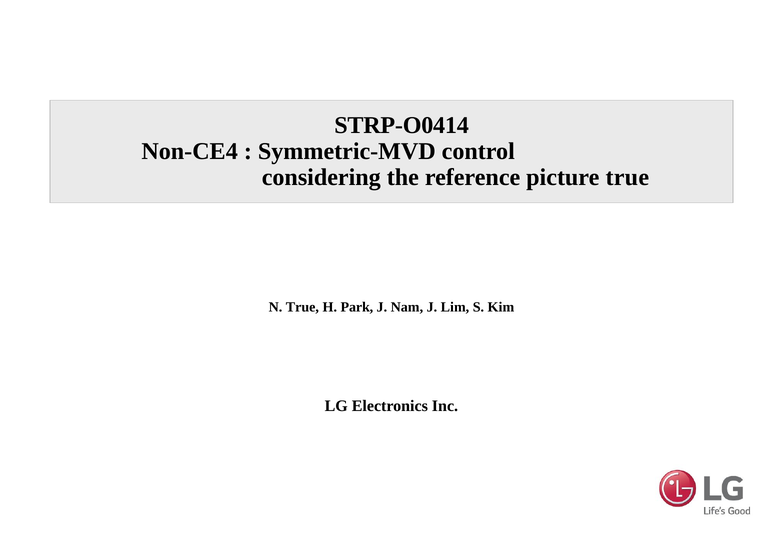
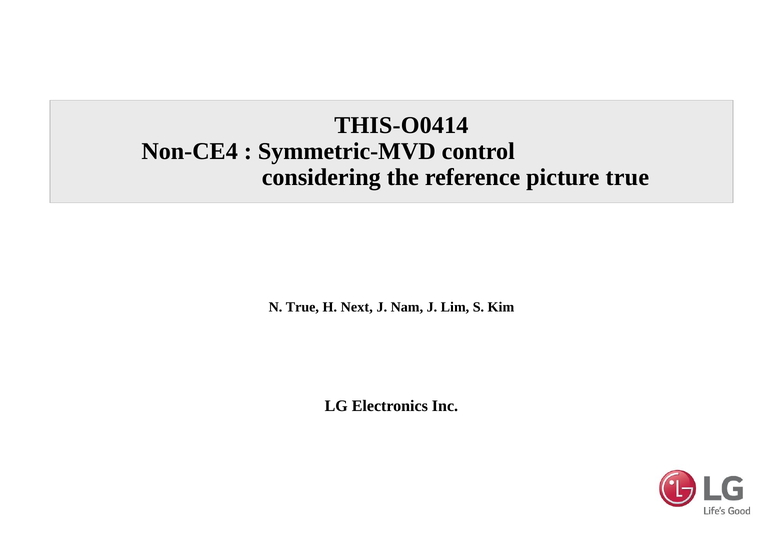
STRP-O0414: STRP-O0414 -> THIS-O0414 (401, 125)
Park: Park -> Next (357, 307)
